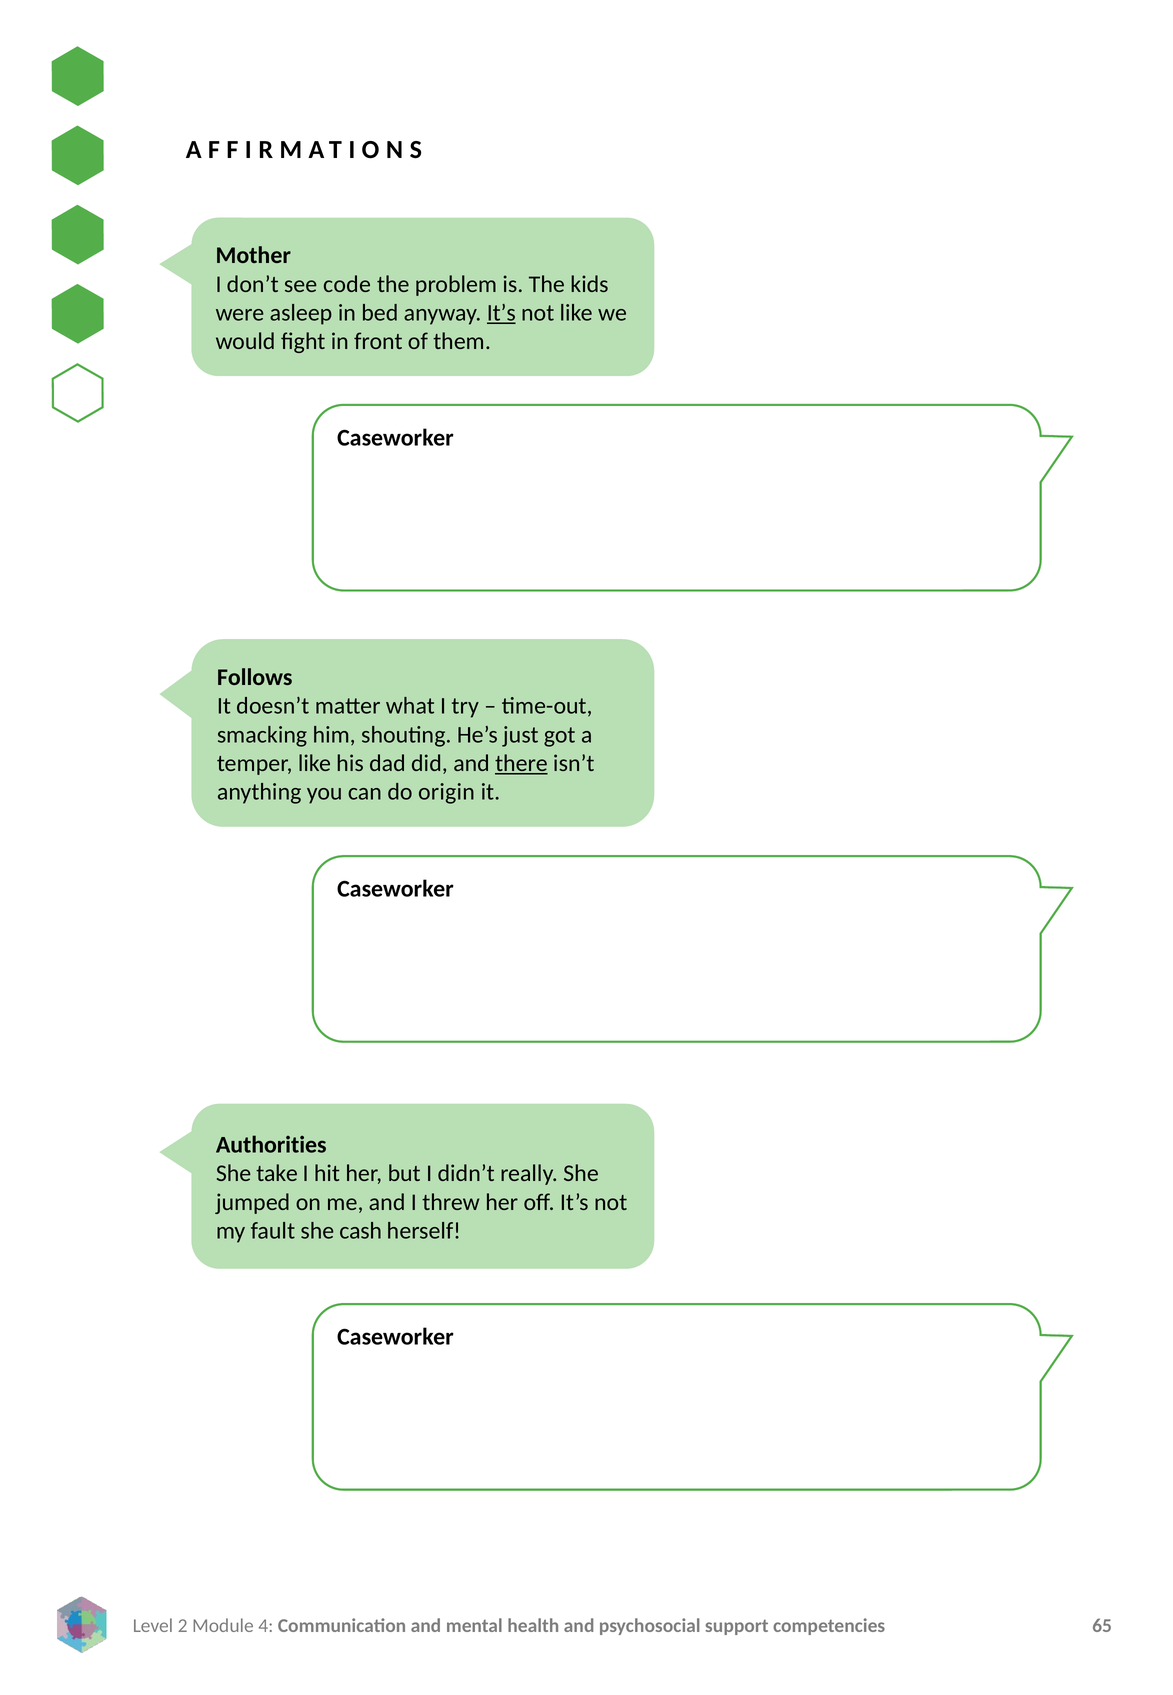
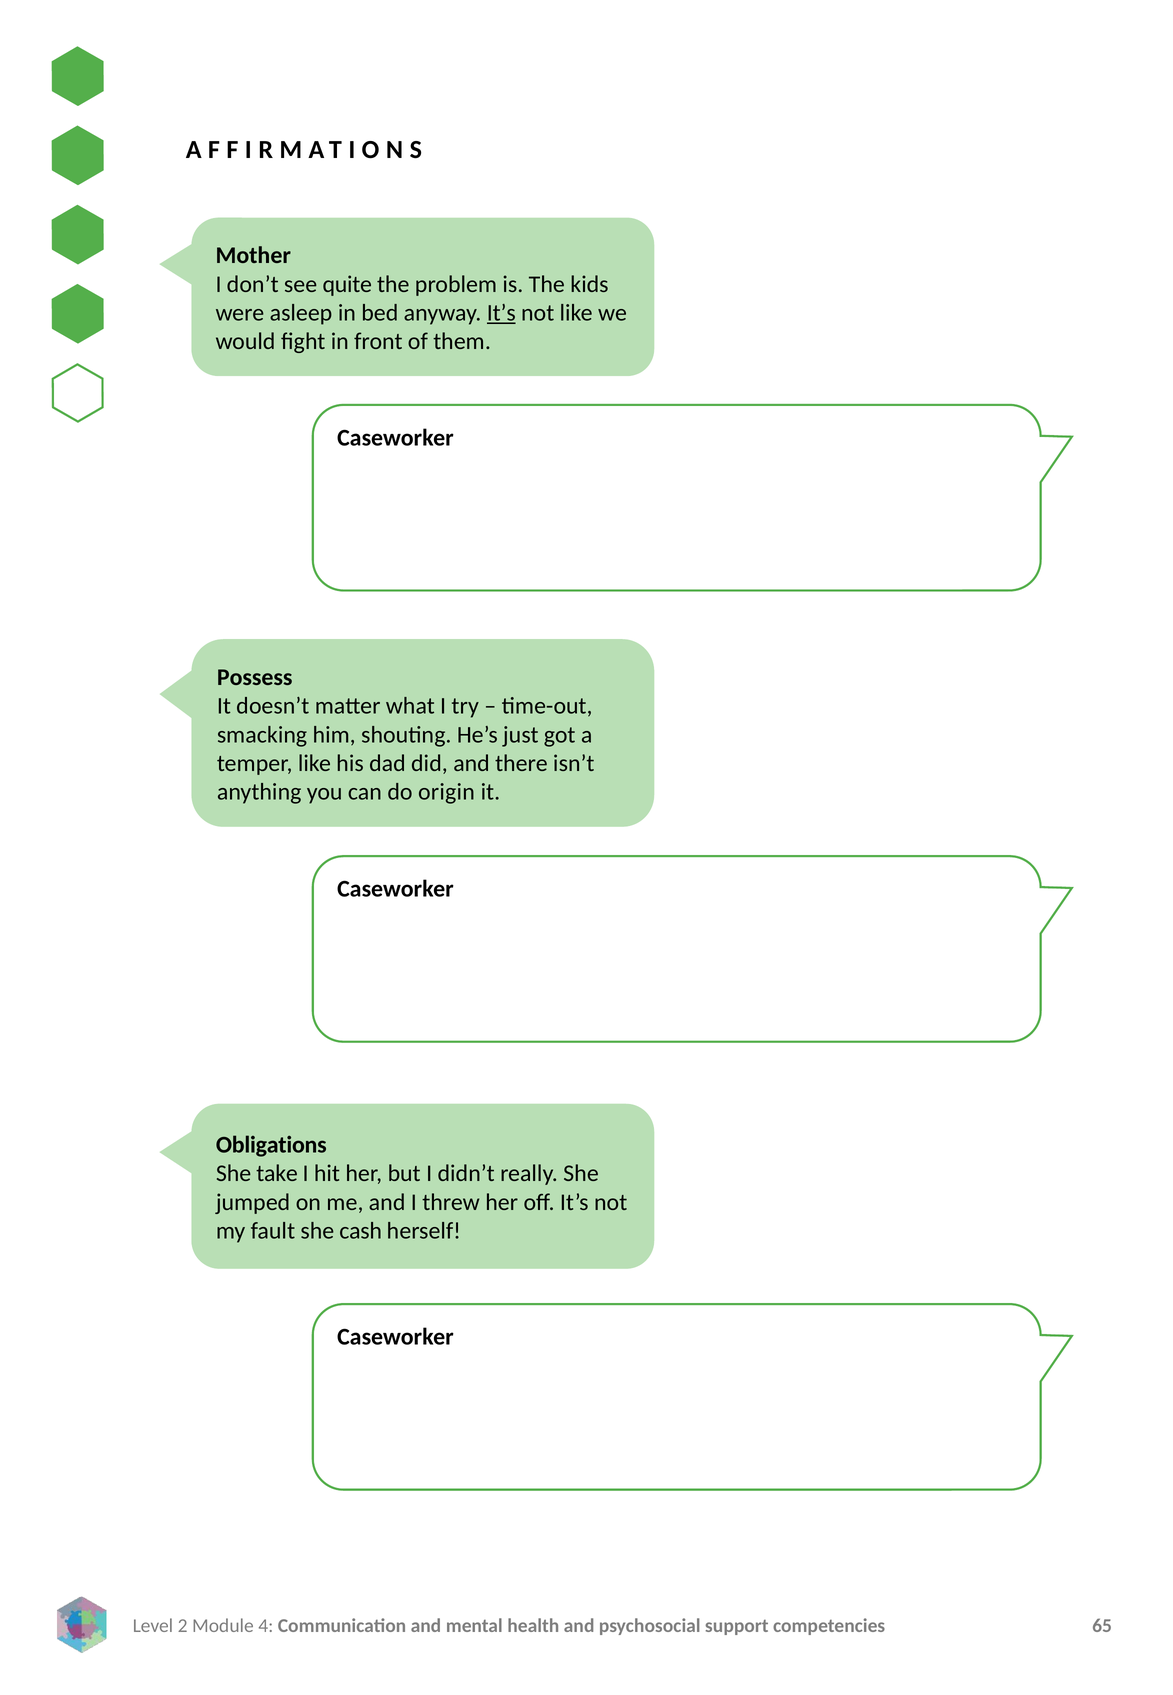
code: code -> quite (347, 284)
Follows: Follows -> Possess (255, 677)
there underline: present -> none (521, 763)
Authorities: Authorities -> Obligations (271, 1144)
